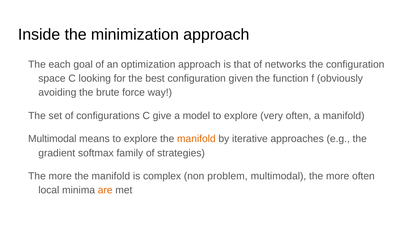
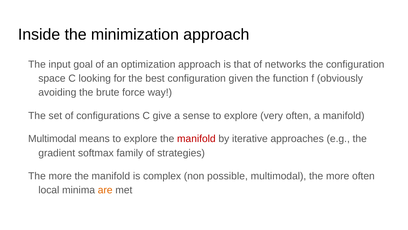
each: each -> input (60, 64)
model: model -> sense (196, 115)
manifold colour: orange -> red (196, 139)
problem: problem -> possible (227, 176)
